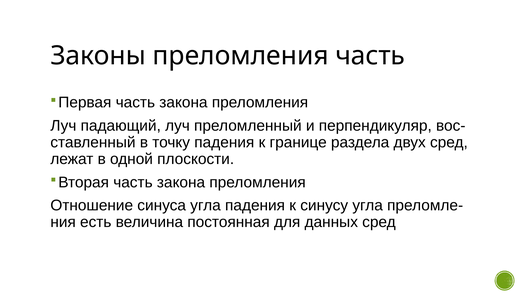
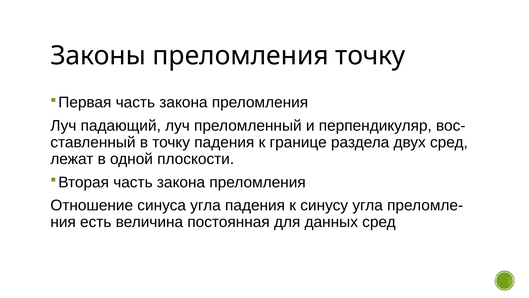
преломления часть: часть -> точку (370, 56)
